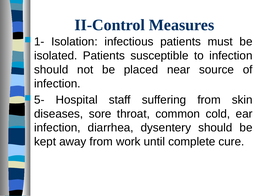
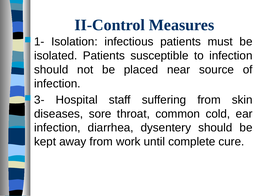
5-: 5- -> 3- (39, 100)
